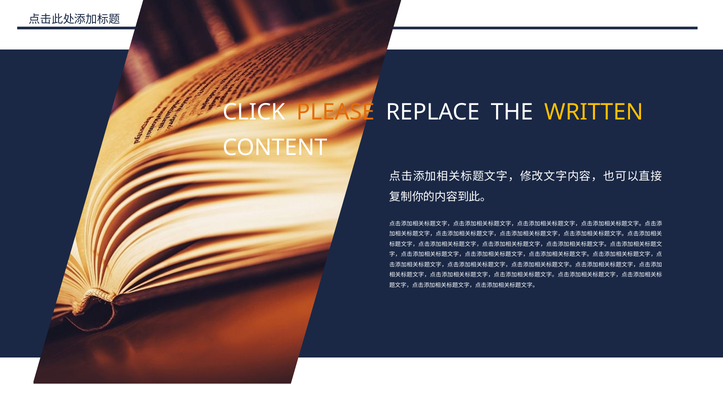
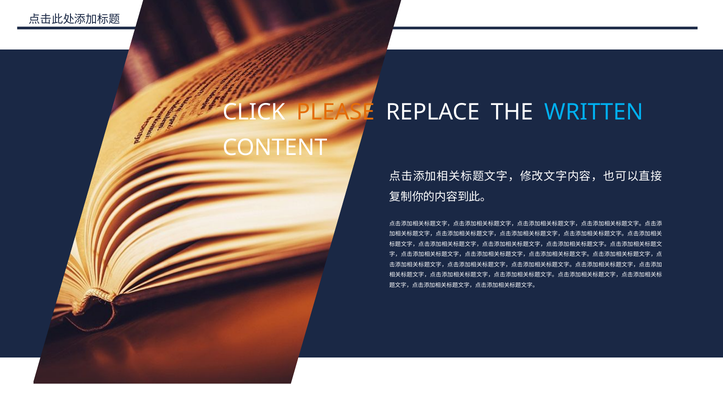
WRITTEN colour: yellow -> light blue (594, 112)
